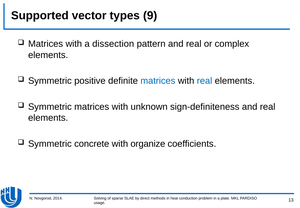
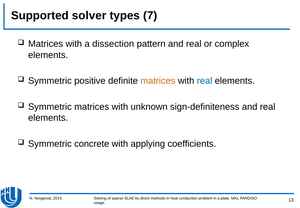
vector: vector -> solver (89, 16)
9: 9 -> 7 (150, 16)
matrices colour: blue -> orange (158, 81)
organize: organize -> applying (148, 143)
